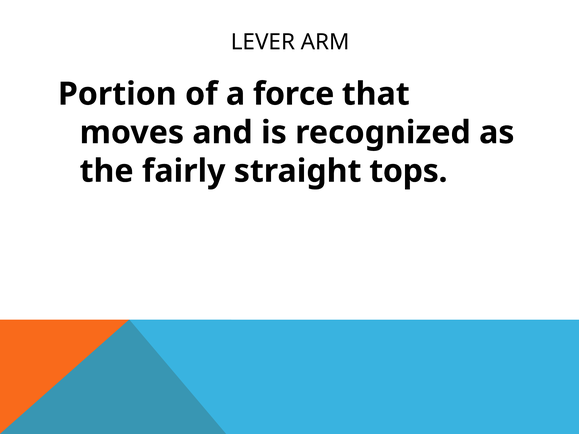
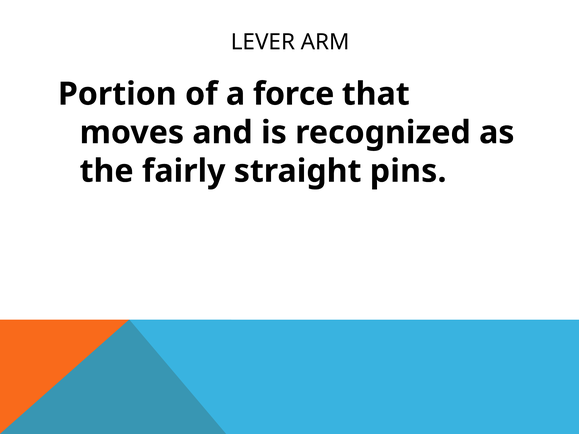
tops: tops -> pins (408, 171)
